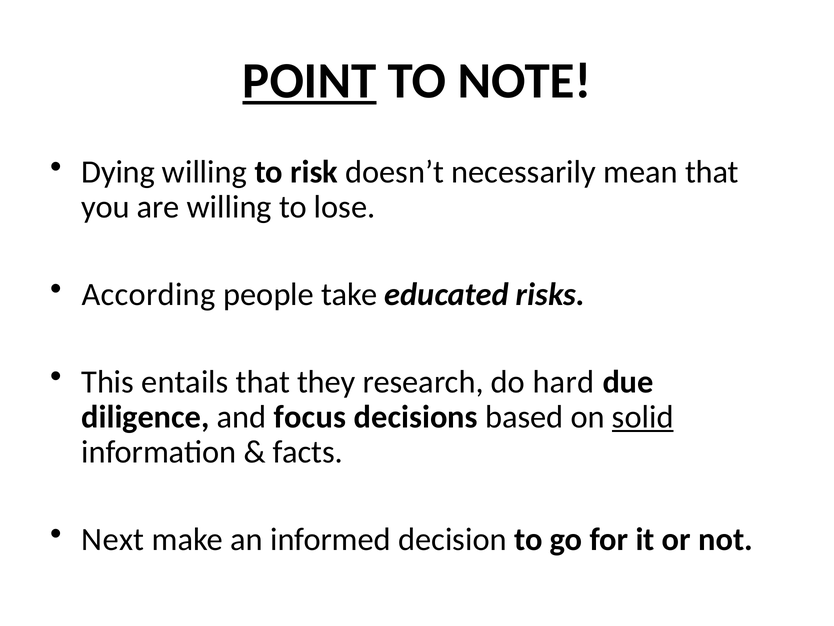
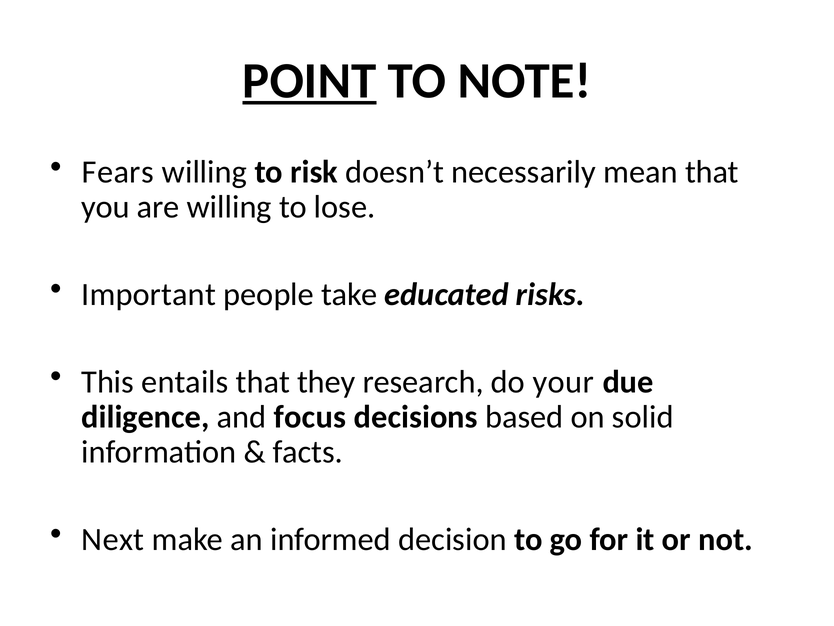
Dying: Dying -> Fears (118, 172)
According: According -> Important (149, 294)
hard: hard -> your (563, 382)
solid underline: present -> none (643, 417)
